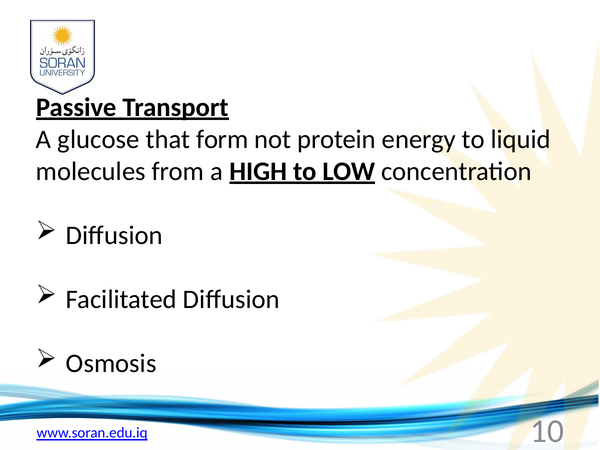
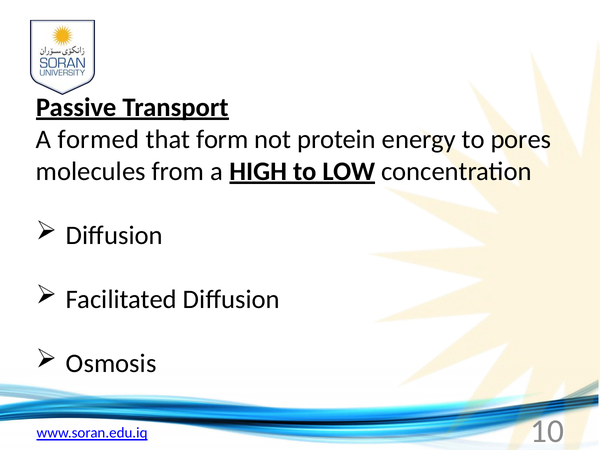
glucose: glucose -> formed (98, 139)
liquid: liquid -> pores (521, 139)
